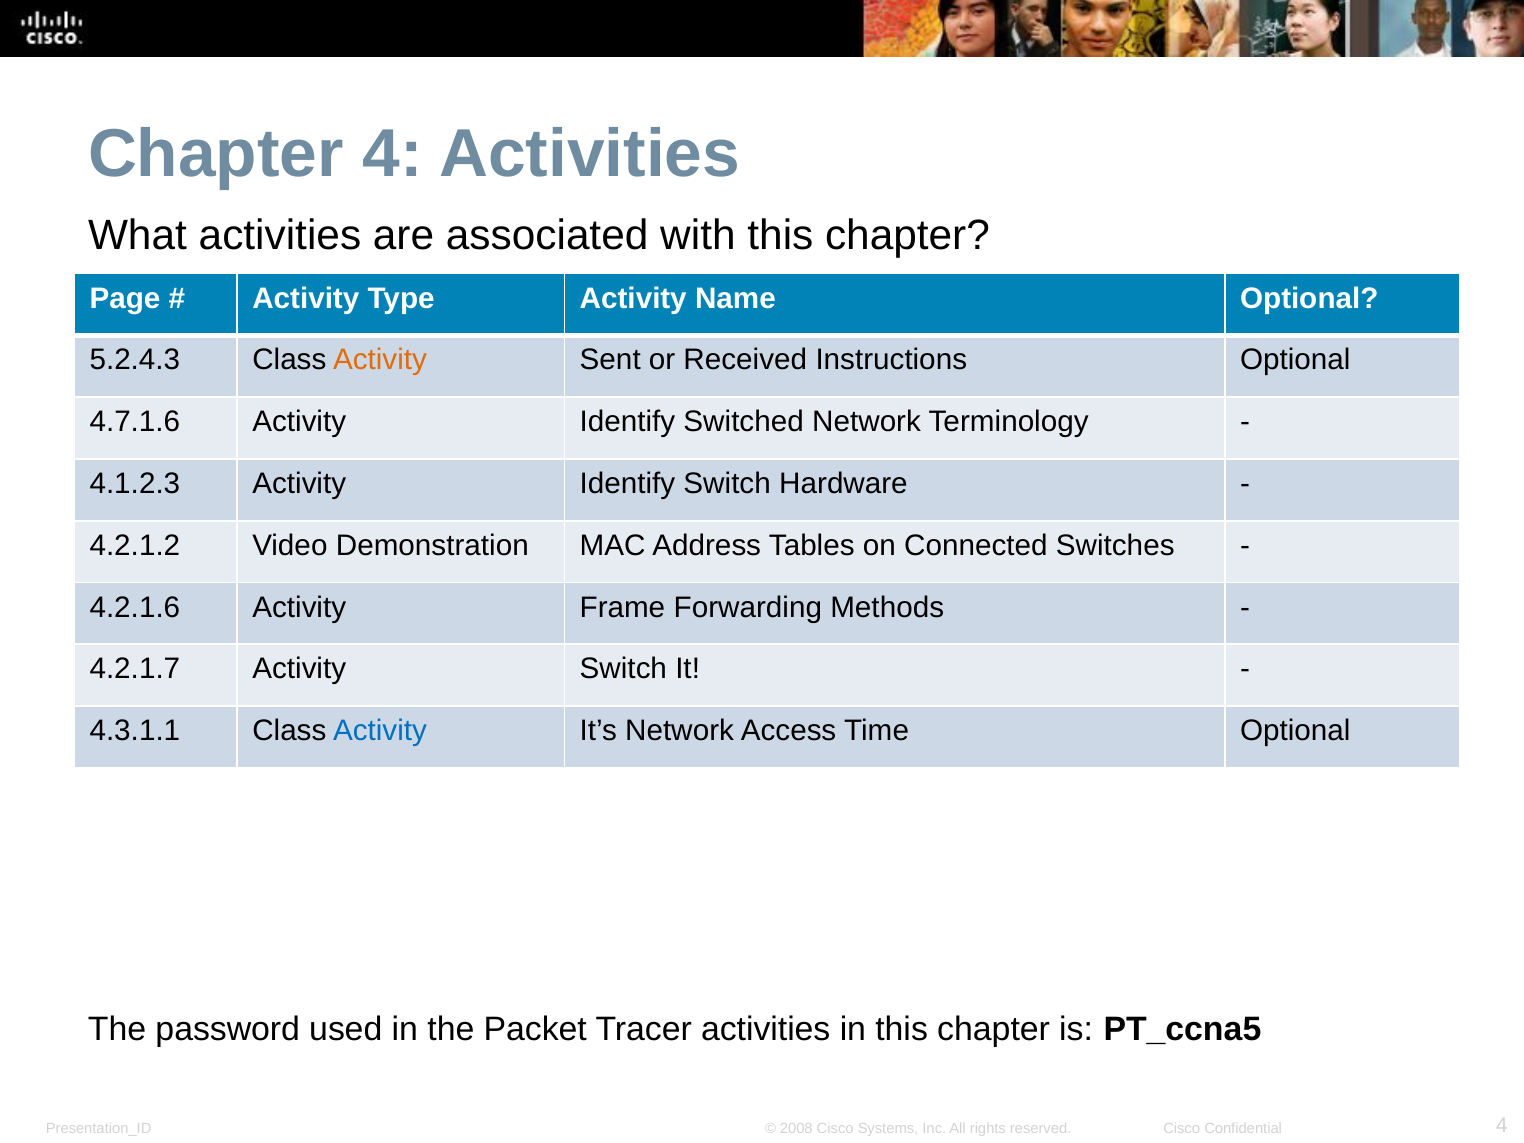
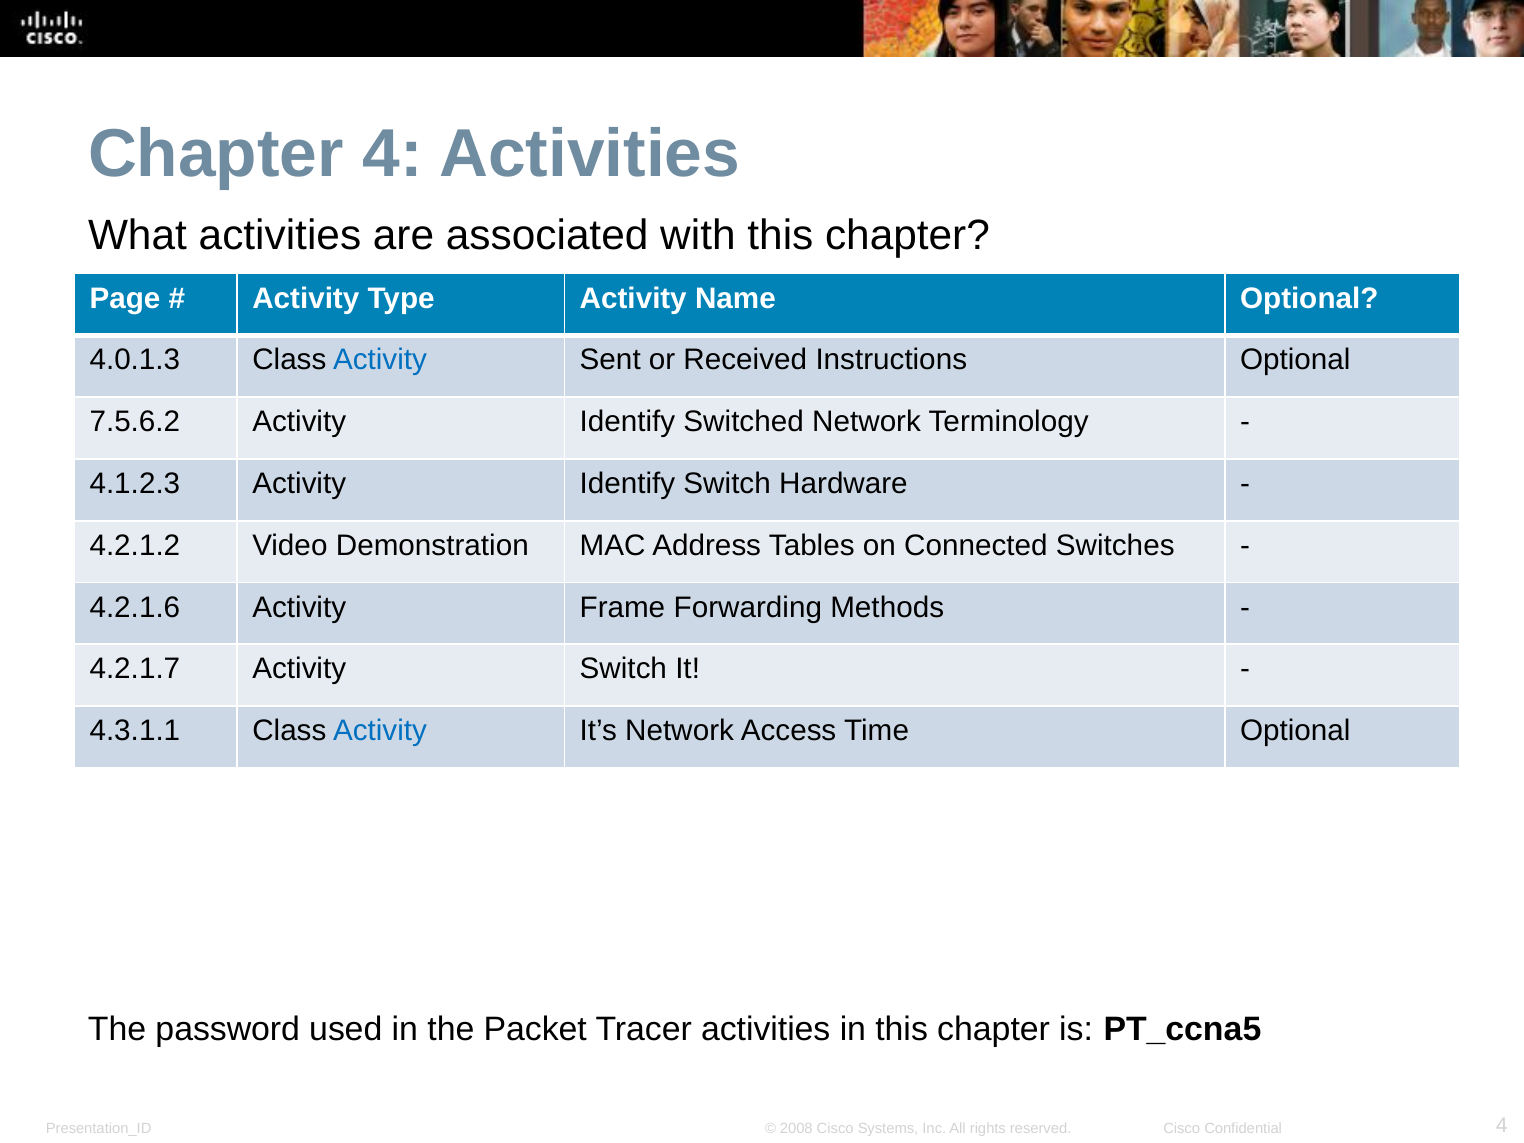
5.2.4.3: 5.2.4.3 -> 4.0.1.3 (135, 360)
Activity colour: orange -> blue (380, 360)
4.7.1.6: 4.7.1.6 -> 7.5.6.2 (135, 422)
